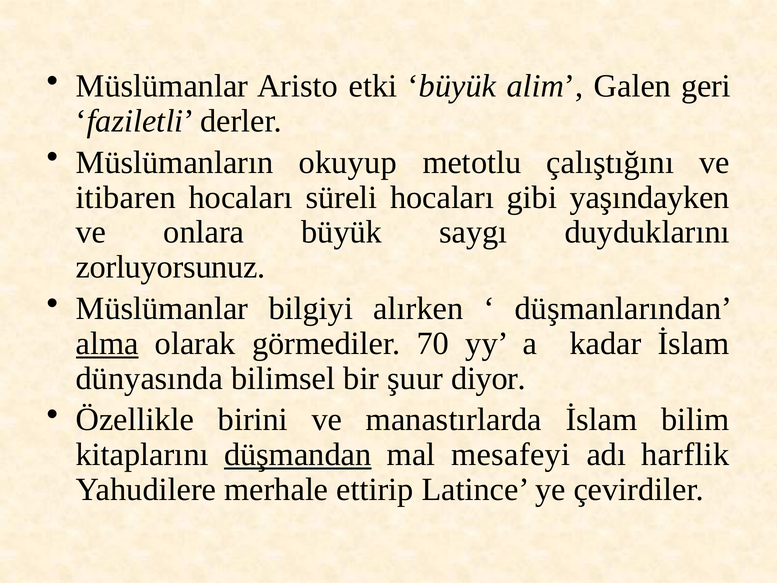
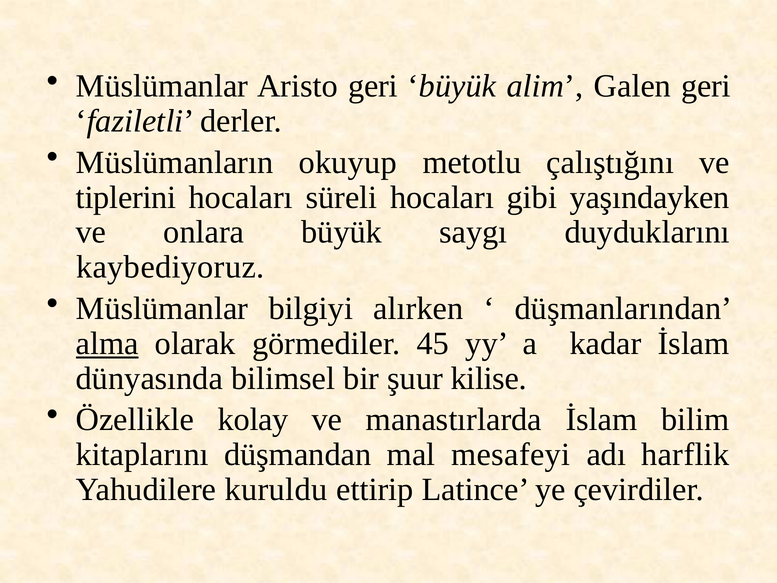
Aristo etki: etki -> geri (373, 86)
itibaren: itibaren -> tiplerini (126, 197)
zorluyorsunuz: zorluyorsunuz -> kaybediyoruz (170, 267)
70: 70 -> 45 (433, 343)
diyor: diyor -> kilise (489, 378)
birini: birini -> kolay (253, 419)
düşmandan underline: present -> none (298, 454)
merhale: merhale -> kuruldu (276, 489)
